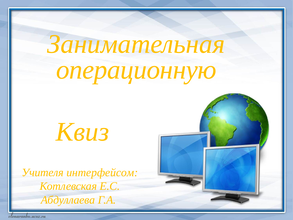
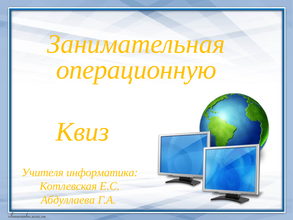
интерфейсом: интерфейсом -> информатика (102, 172)
